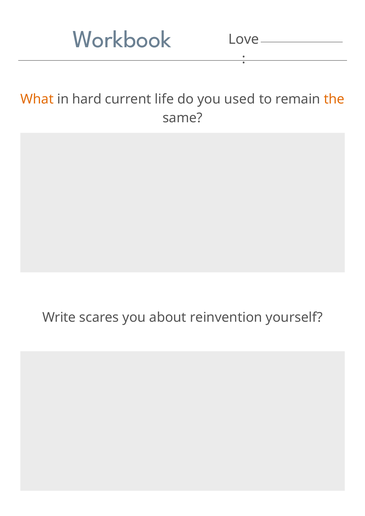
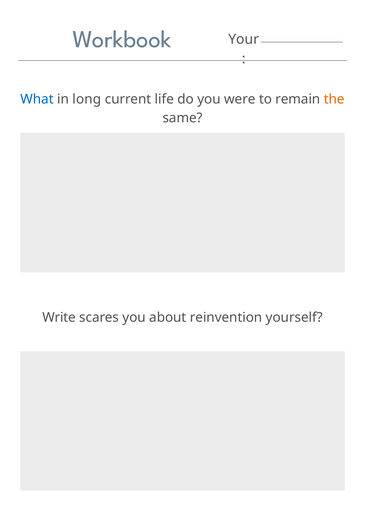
Love: Love -> Your (244, 39)
What colour: orange -> blue (37, 99)
hard: hard -> long (87, 99)
used: used -> were (240, 99)
